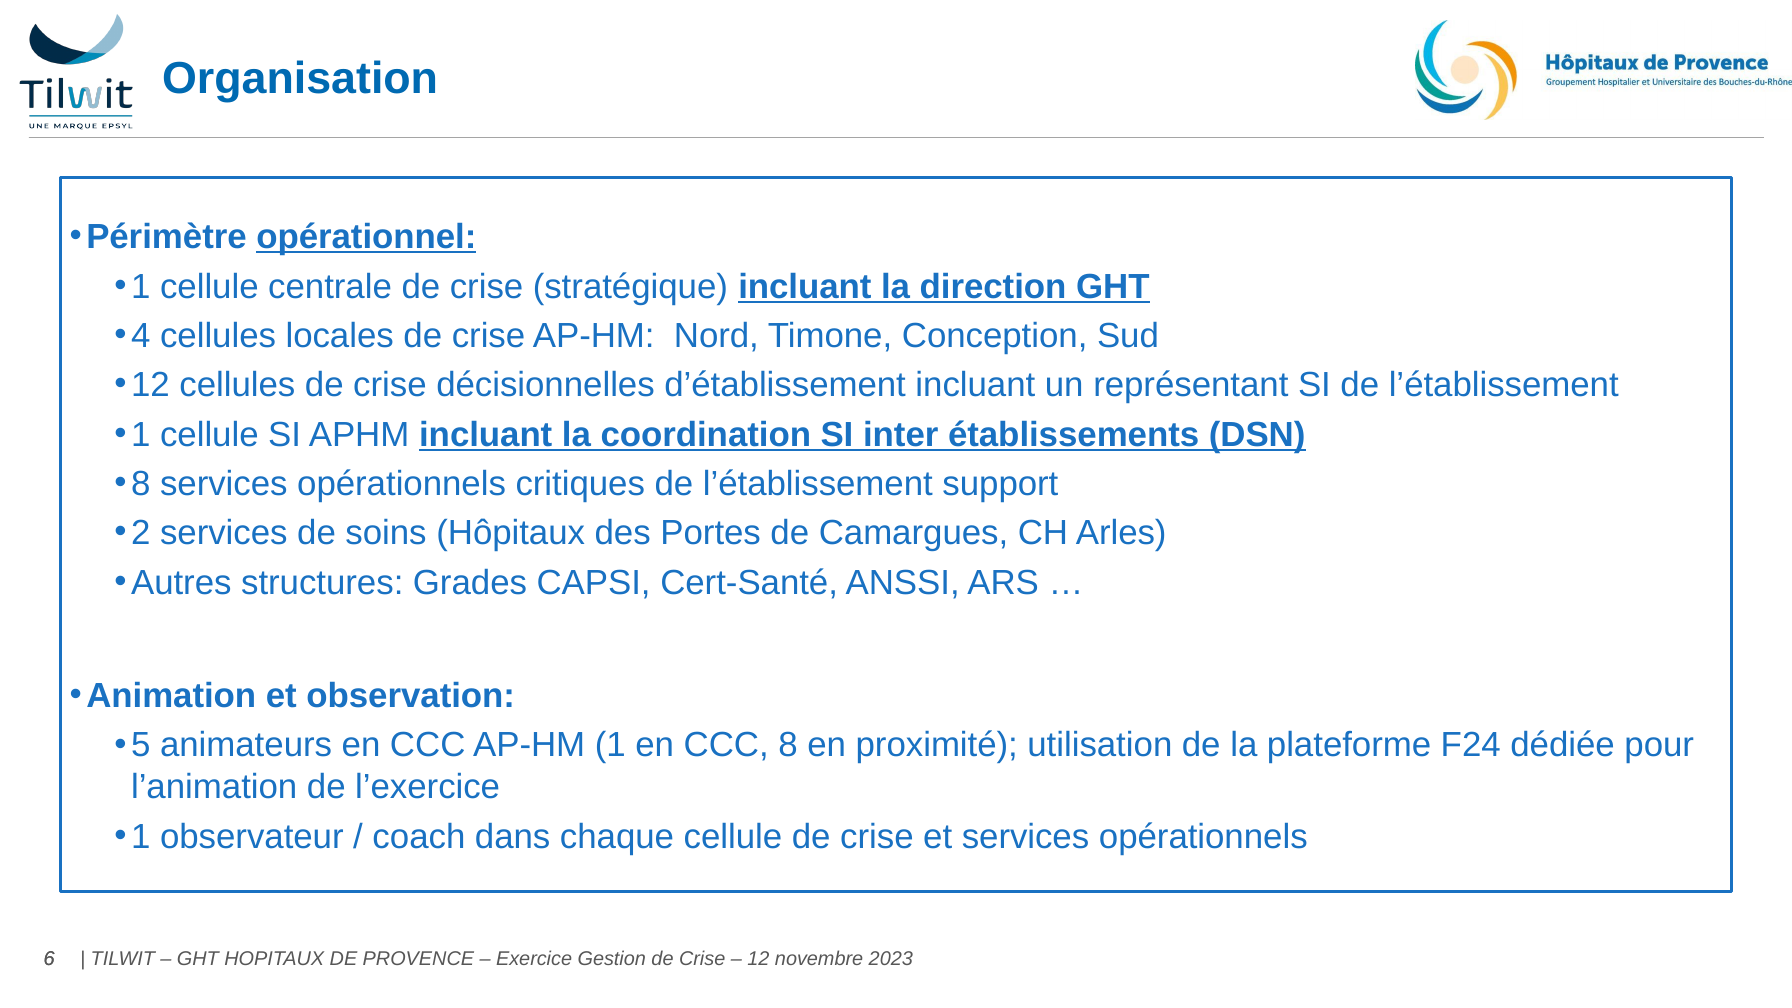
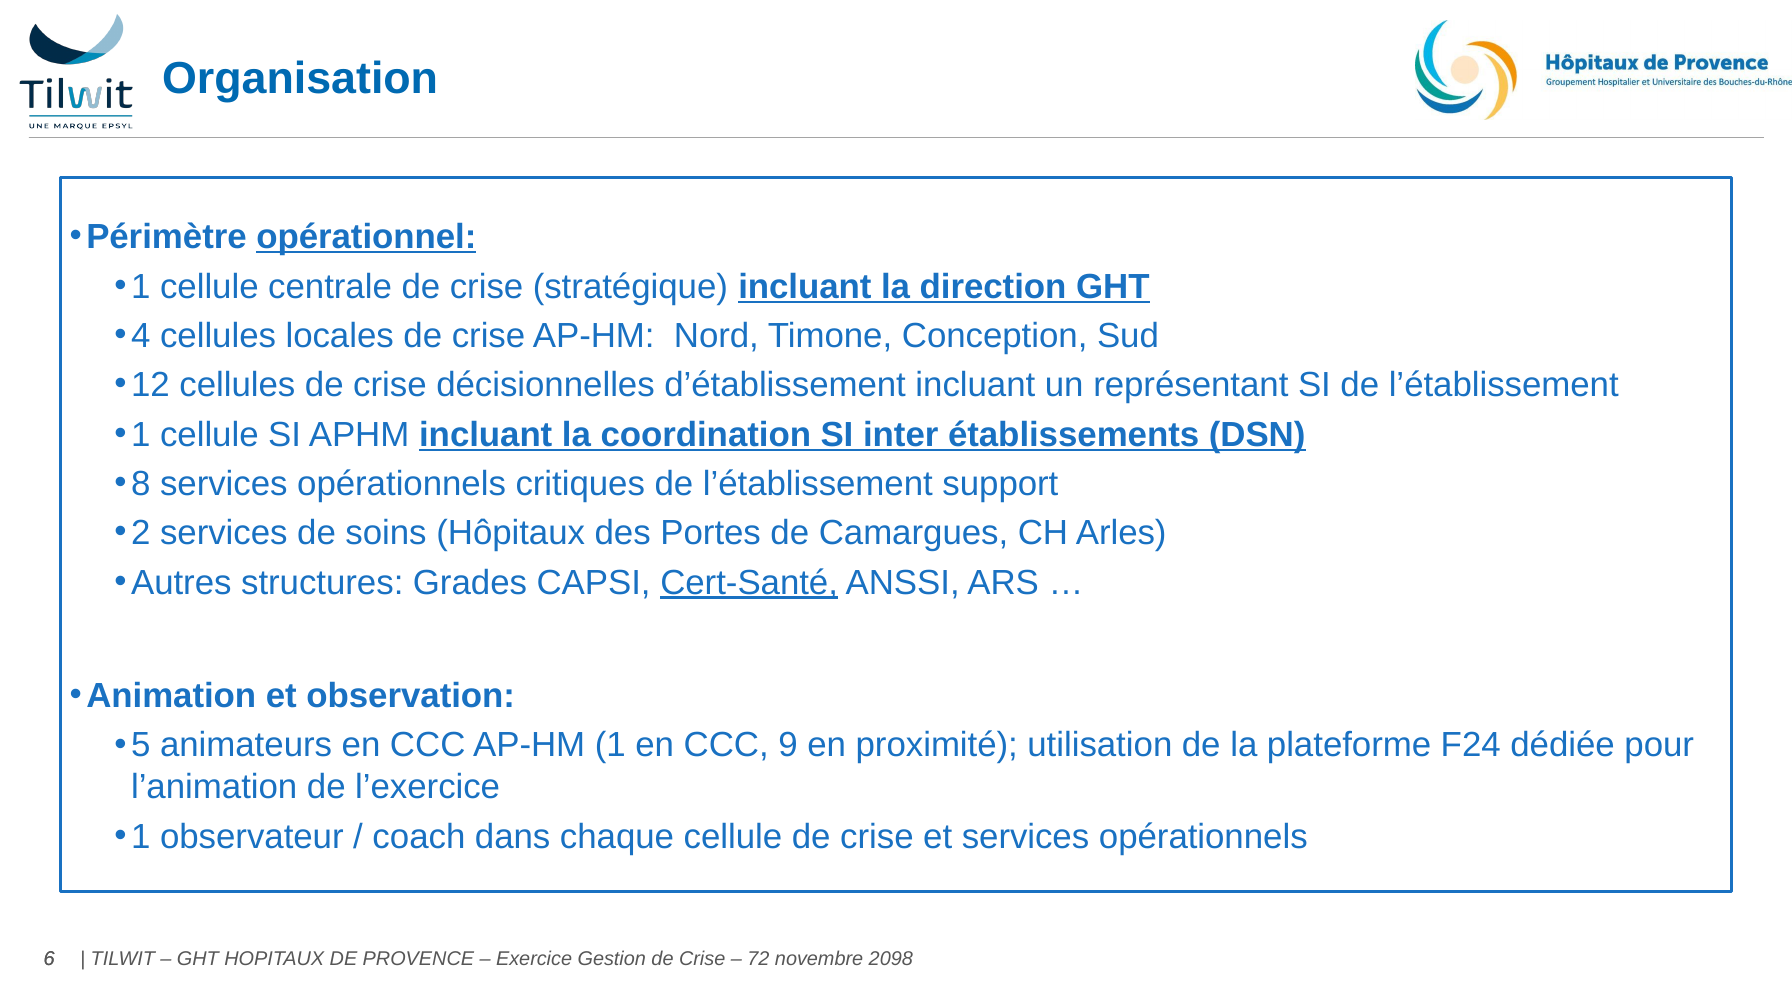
Cert-Santé underline: none -> present (749, 583)
8: 8 -> 9 (788, 745)
12: 12 -> 72 (758, 959)
2023: 2023 -> 2098 (891, 959)
